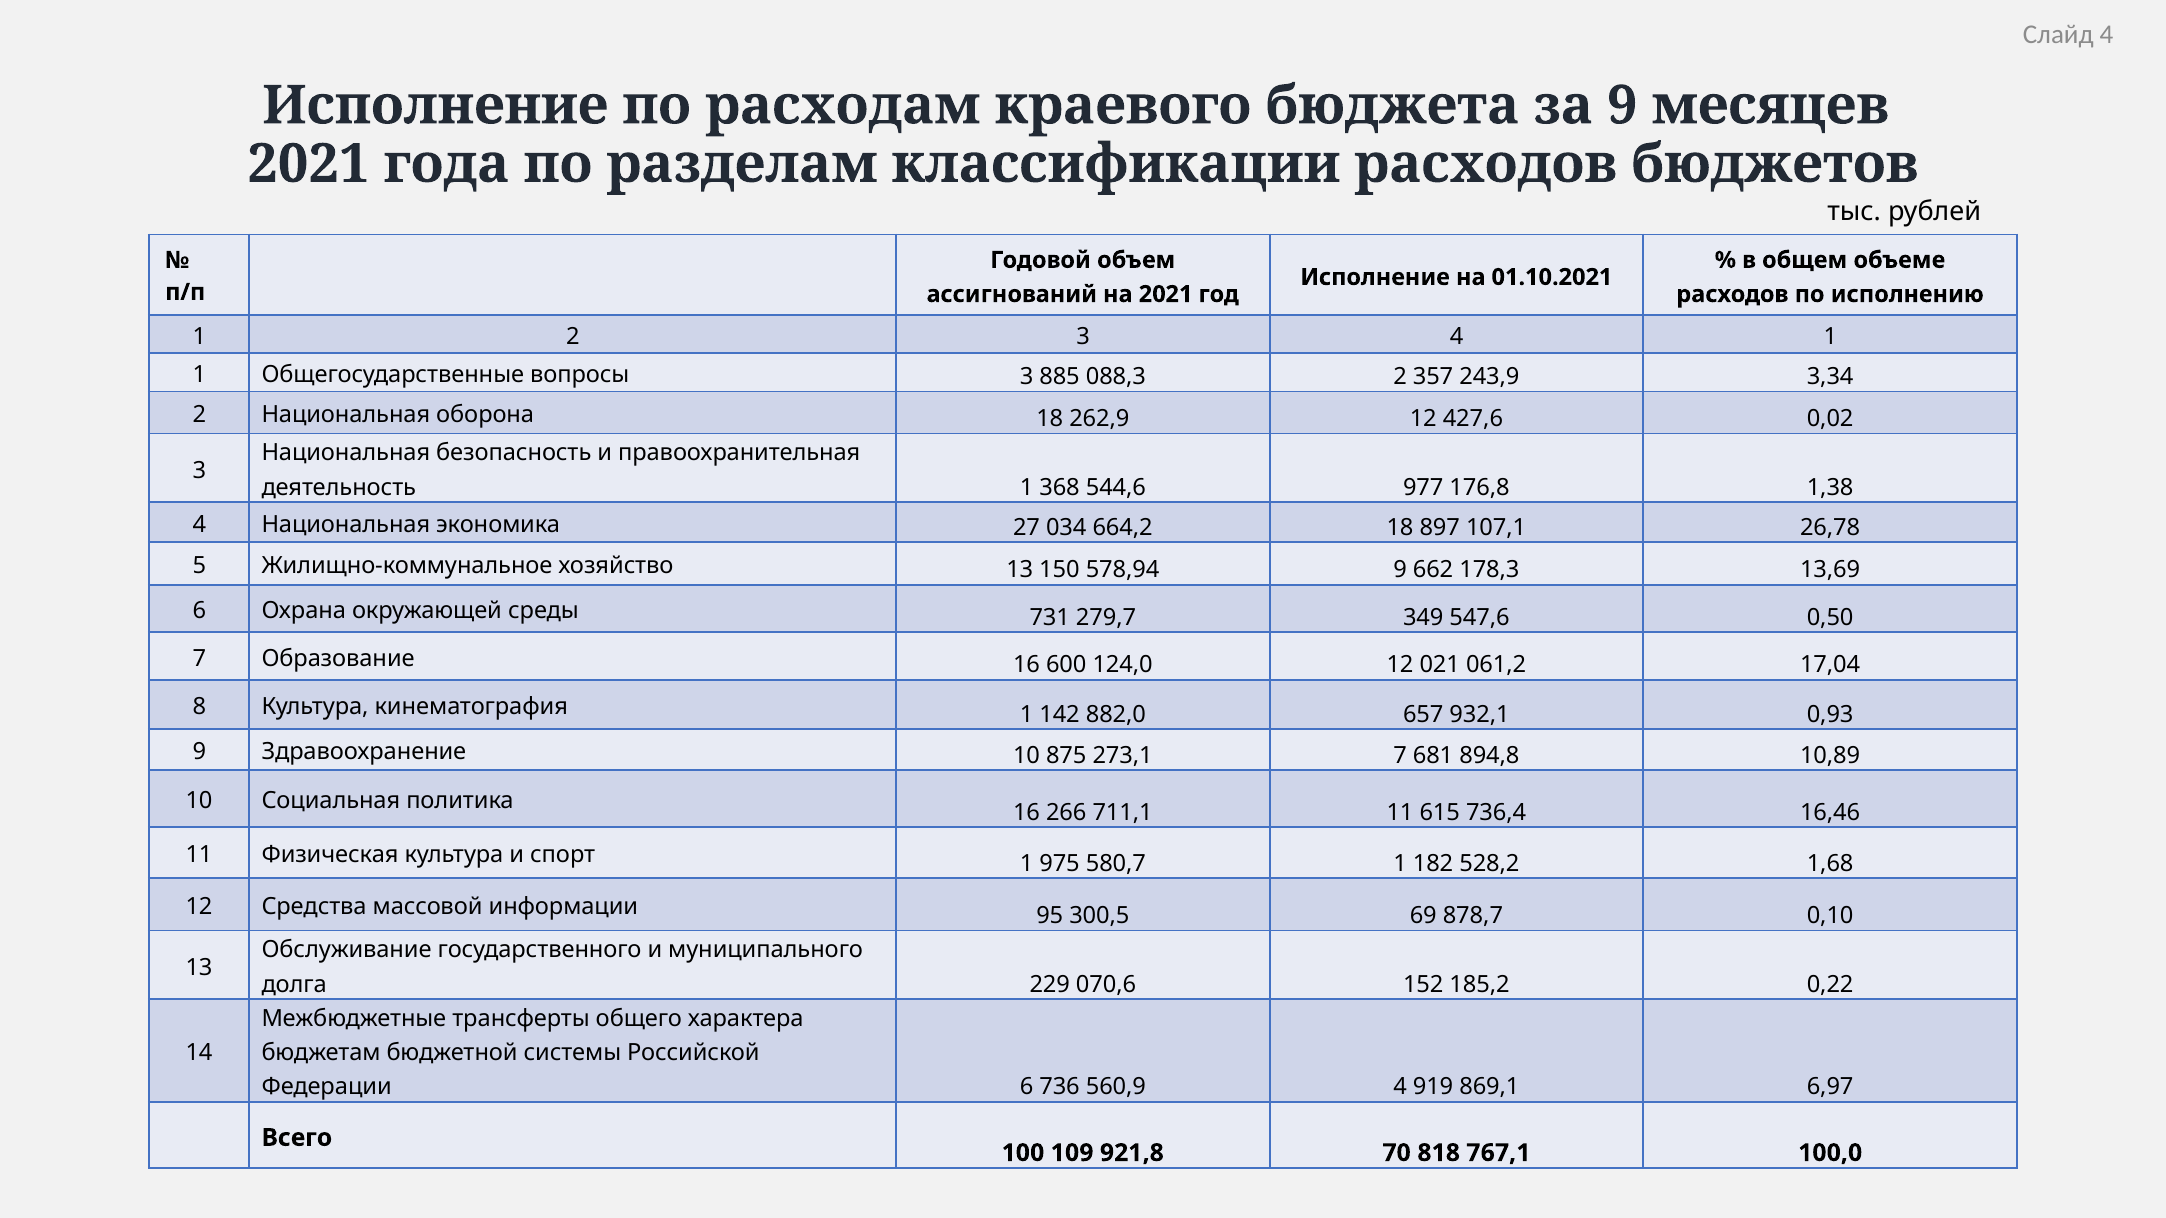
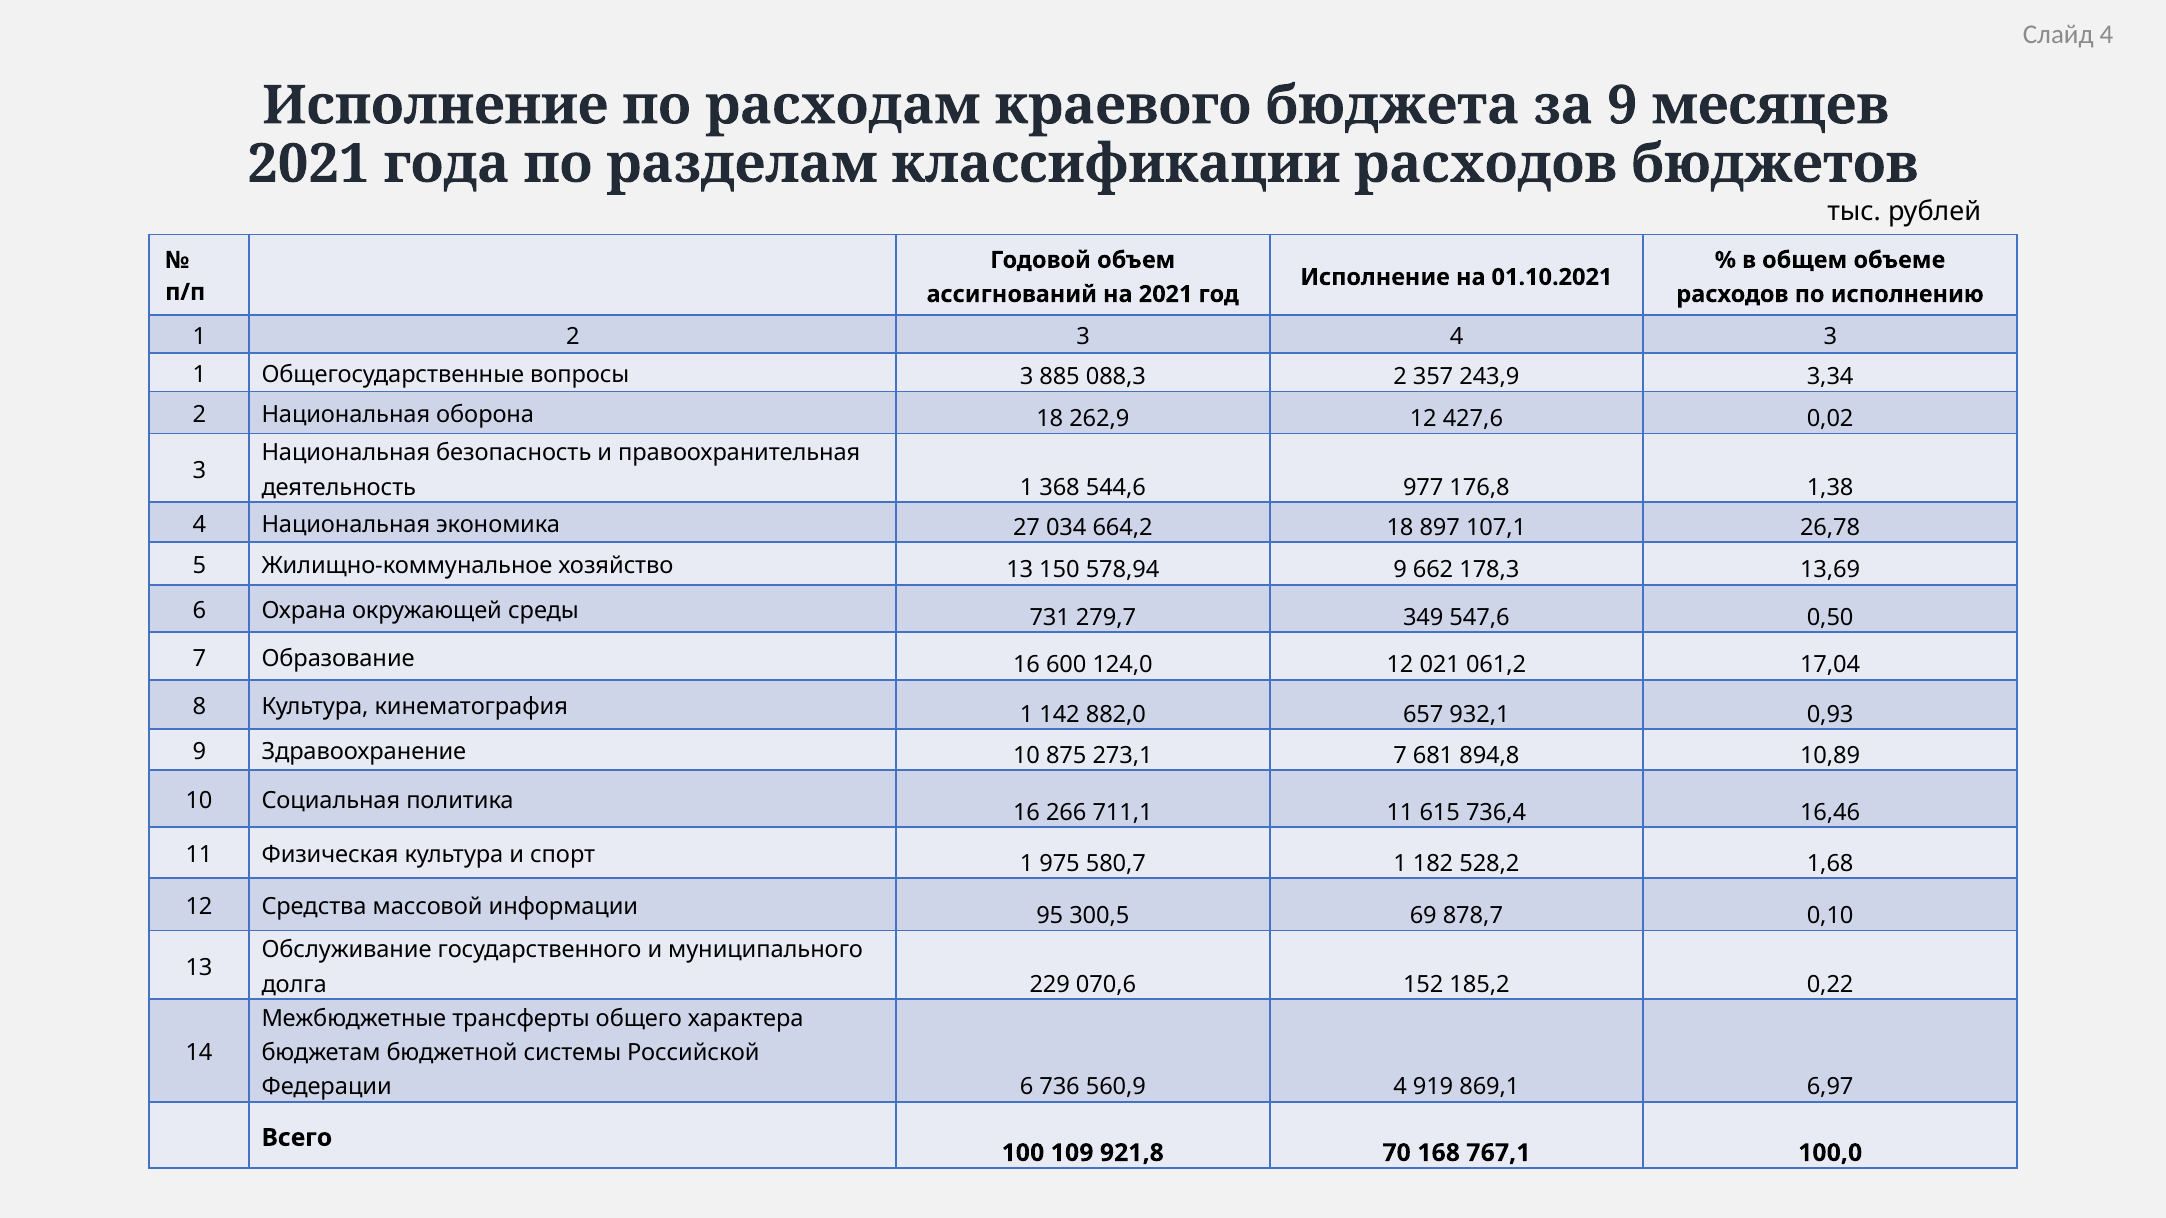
4 1: 1 -> 3 (1830, 337)
818: 818 -> 168 (1439, 1153)
